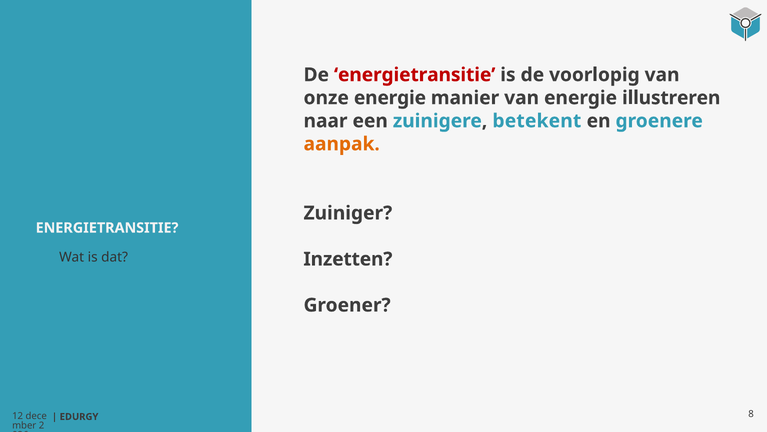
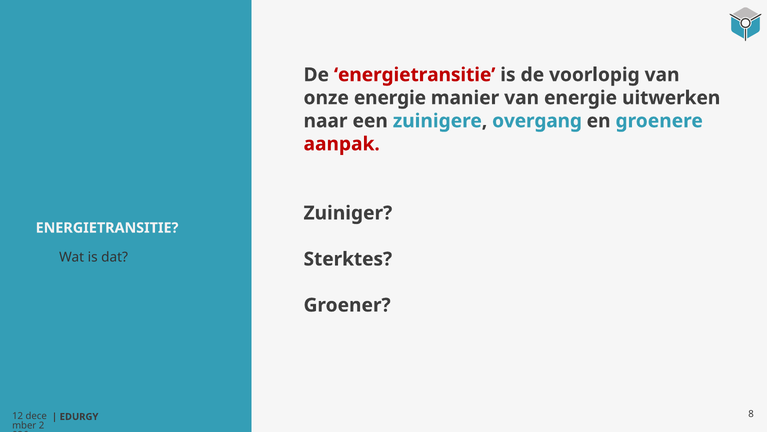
illustreren: illustreren -> uitwerken (671, 98)
betekent: betekent -> overgang (537, 121)
aanpak colour: orange -> red (342, 144)
Inzetten: Inzetten -> Sterktes (348, 259)
